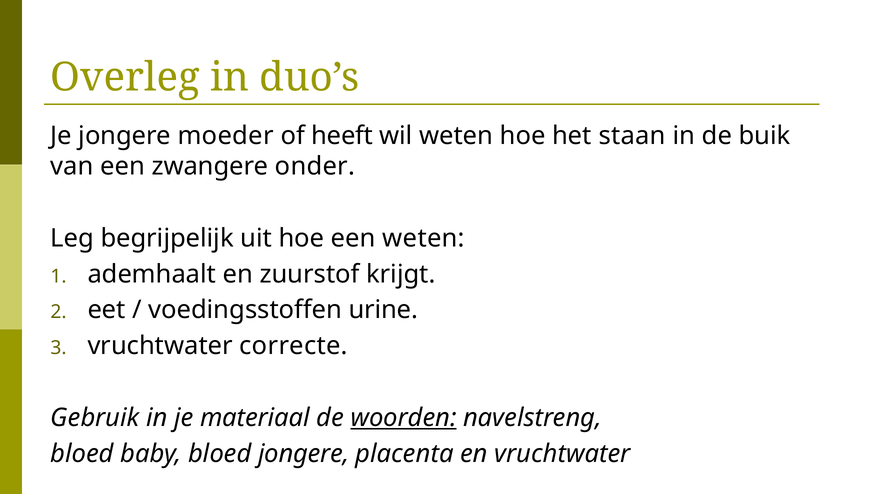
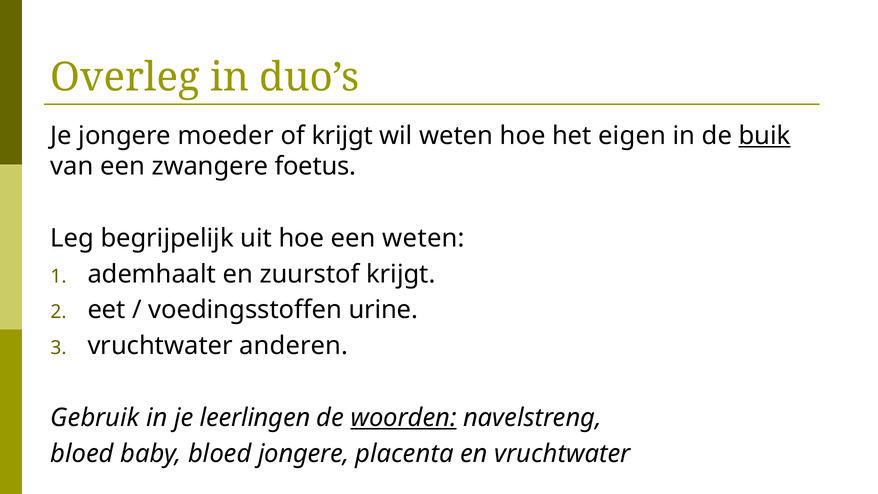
of heeft: heeft -> krijgt (342, 136)
staan: staan -> eigen (632, 136)
buik underline: none -> present (765, 136)
onder: onder -> foetus (315, 166)
correcte: correcte -> anderen (294, 346)
materiaal: materiaal -> leerlingen (255, 418)
